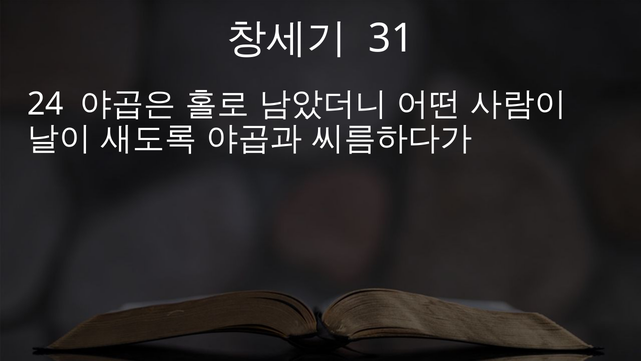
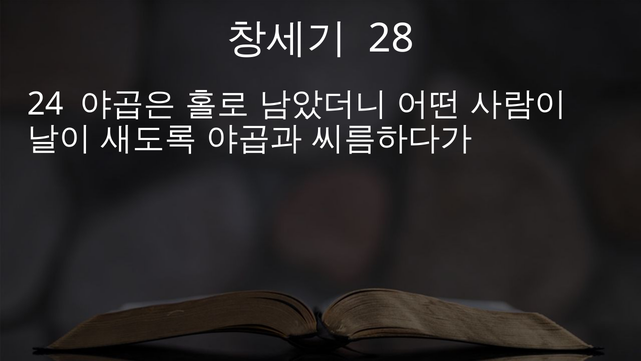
31: 31 -> 28 (391, 39)
